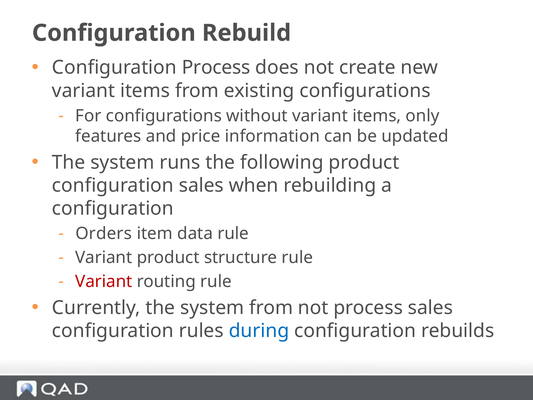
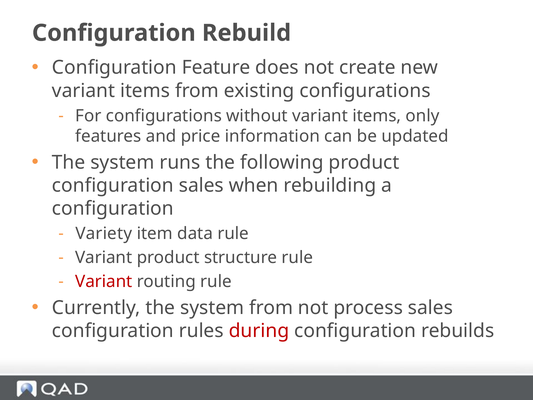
Configuration Process: Process -> Feature (216, 68)
Orders: Orders -> Variety (104, 234)
during colour: blue -> red (259, 331)
